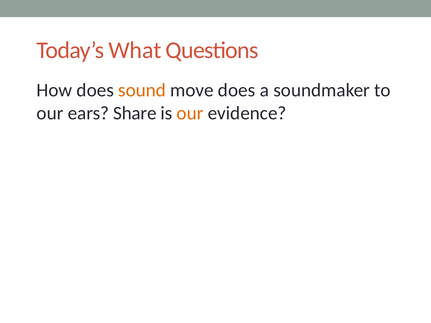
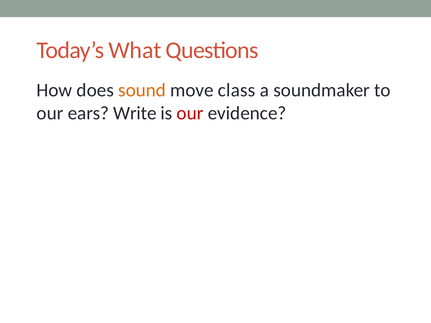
move does: does -> class (237, 90)
Share: Share -> Write (135, 113)
our colour: orange -> red (190, 113)
